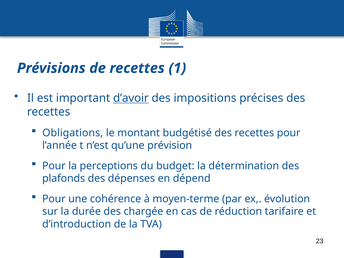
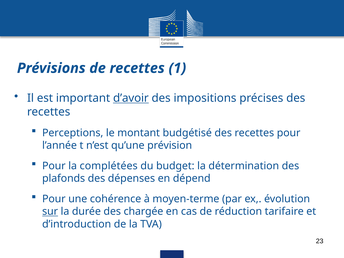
Obligations: Obligations -> Perceptions (73, 133)
perceptions: perceptions -> complétées (109, 166)
sur underline: none -> present (50, 211)
